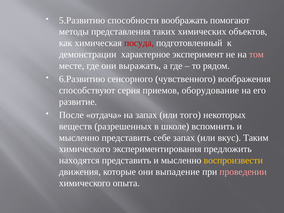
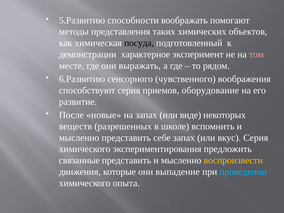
посуда colour: red -> black (139, 43)
отдача: отдача -> новые (104, 115)
того: того -> виде (190, 115)
вкус Таким: Таким -> Серия (256, 138)
находятся: находятся -> связанные (79, 160)
проведении colour: pink -> light blue (243, 172)
